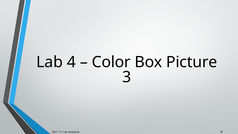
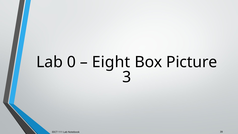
4: 4 -> 0 (71, 62)
Color: Color -> Eight (111, 62)
